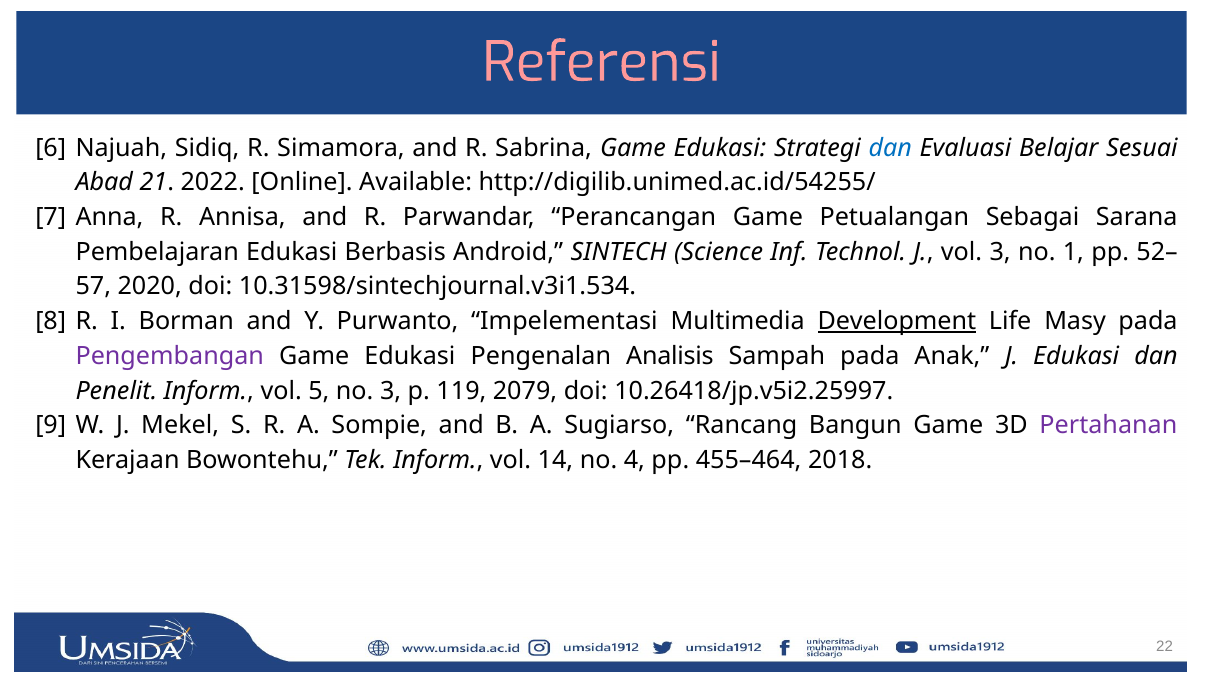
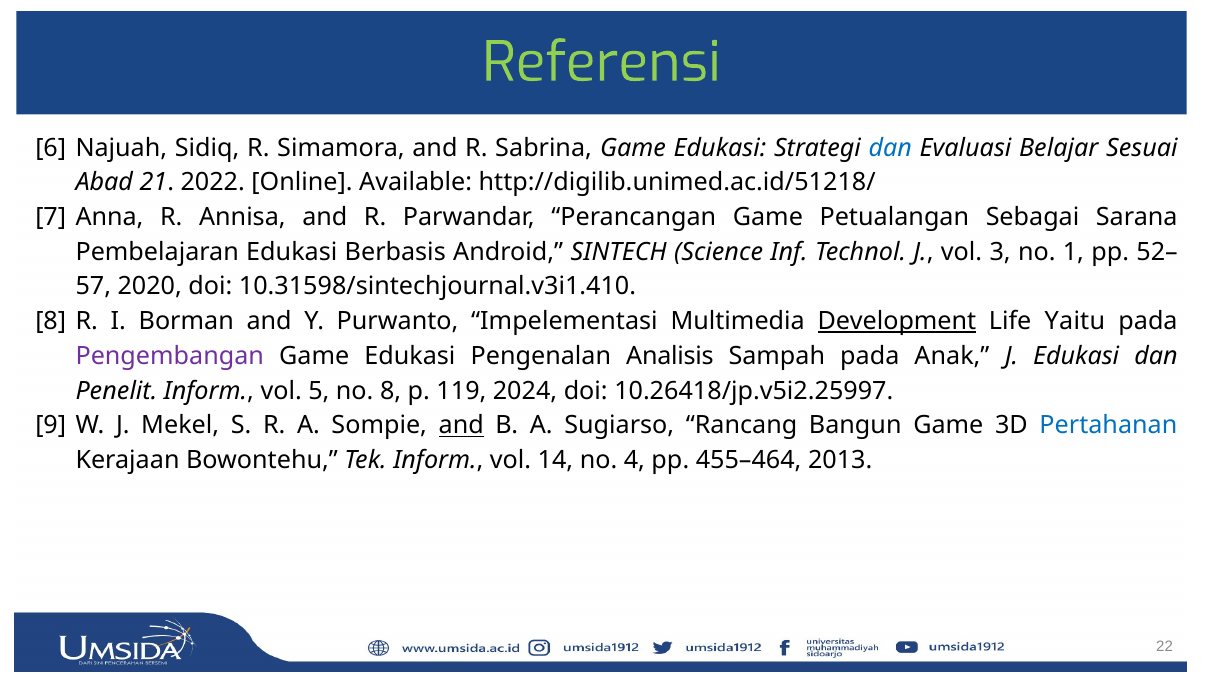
Referensi colour: pink -> light green (602, 62)
http://digilib.unimed.ac.id/54255/: http://digilib.unimed.ac.id/54255/ -> http://digilib.unimed.ac.id/51218/ (677, 182)
10.31598/sintechjournal.v3i1.534: 10.31598/sintechjournal.v3i1.534 -> 10.31598/sintechjournal.v3i1.410 (438, 286)
Masy: Masy -> Yaitu (1075, 321)
no 3: 3 -> 8 (391, 390)
2079: 2079 -> 2024 (525, 390)
and underline: none -> present (461, 425)
Pertahanan colour: purple -> blue (1108, 425)
2018: 2018 -> 2013 (840, 460)
